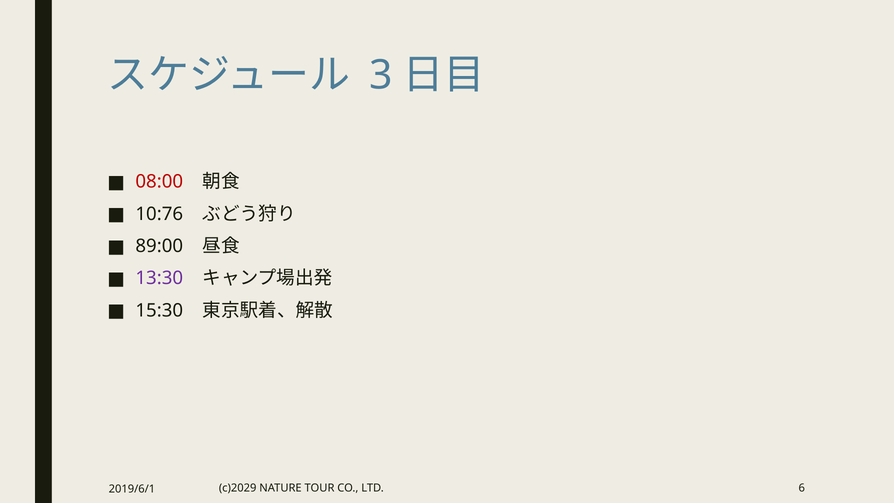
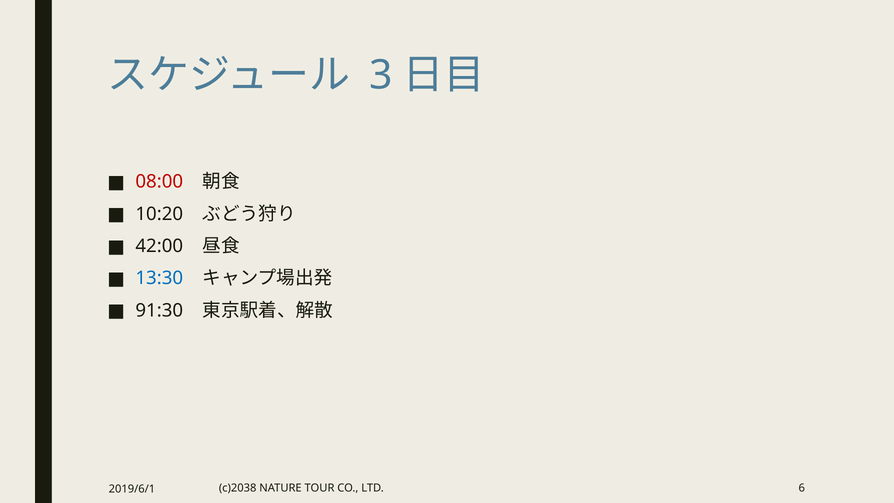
10:76: 10:76 -> 10:20 (159, 214)
89:00: 89:00 -> 42:00 (159, 246)
13:30 colour: purple -> blue (159, 278)
15:30: 15:30 -> 91:30 (159, 310)
c)2029: c)2029 -> c)2038 (238, 488)
